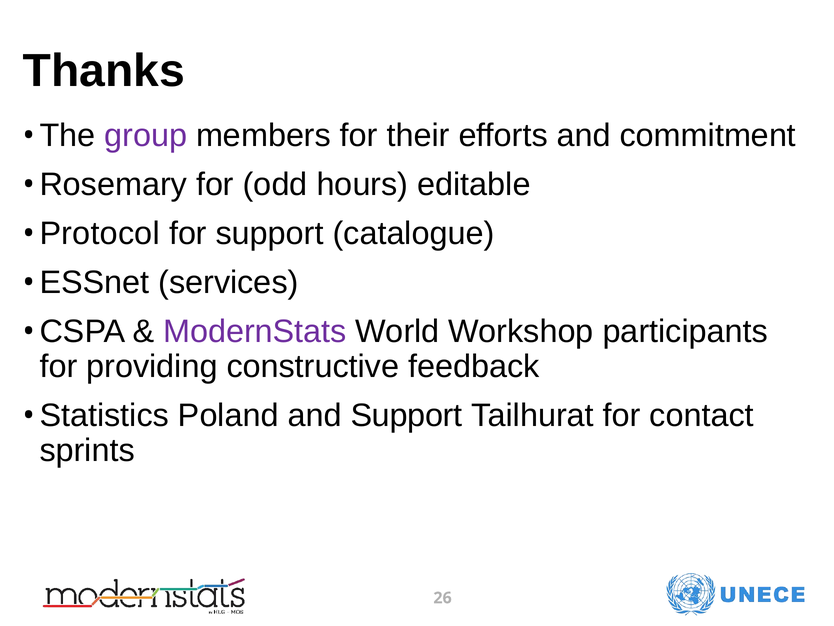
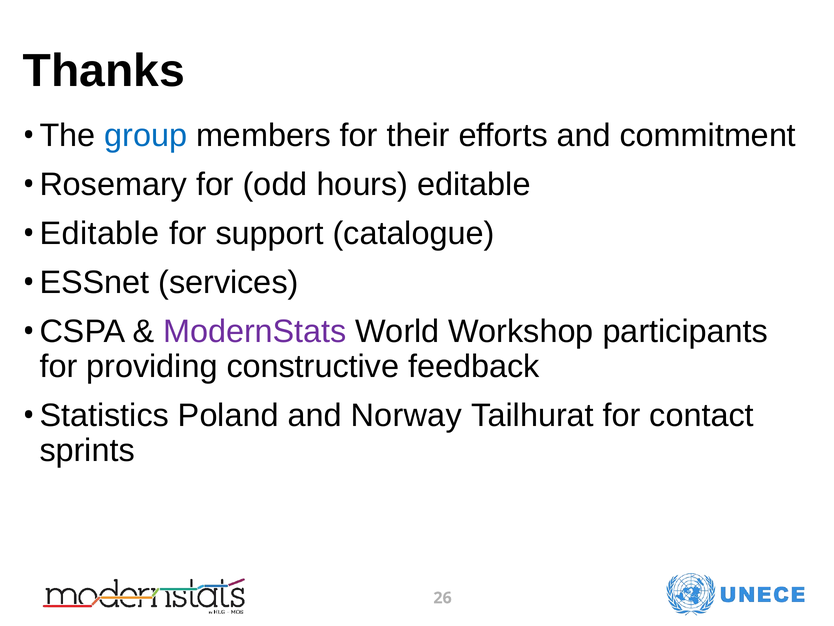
group colour: purple -> blue (146, 135)
Protocol: Protocol -> Editable (100, 233)
and Support: Support -> Norway (406, 415)
